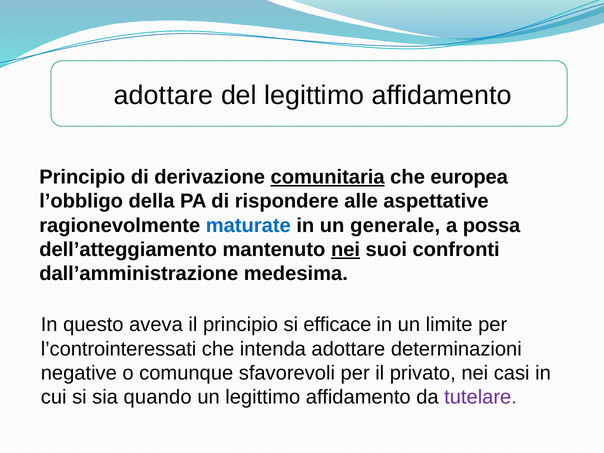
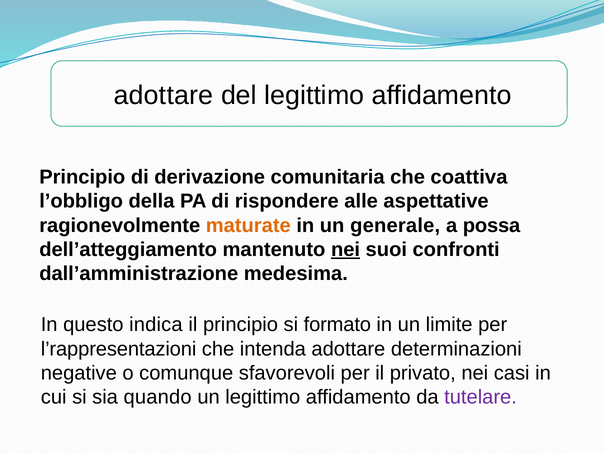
comunitaria underline: present -> none (328, 177)
europea: europea -> coattiva (469, 177)
maturate colour: blue -> orange (248, 225)
aveva: aveva -> indica (156, 325)
efficace: efficace -> formato (337, 325)
l’controinteressati: l’controinteressati -> l’rappresentazioni (119, 349)
